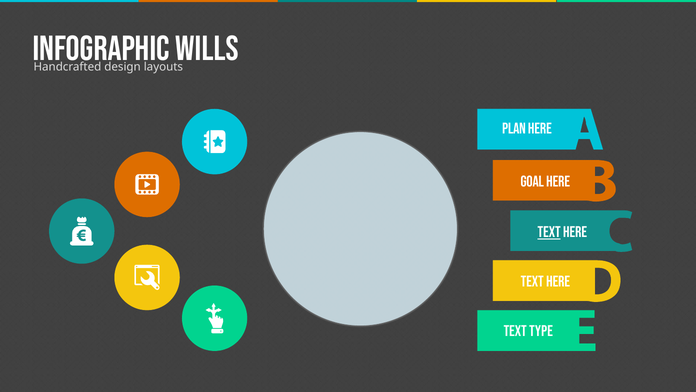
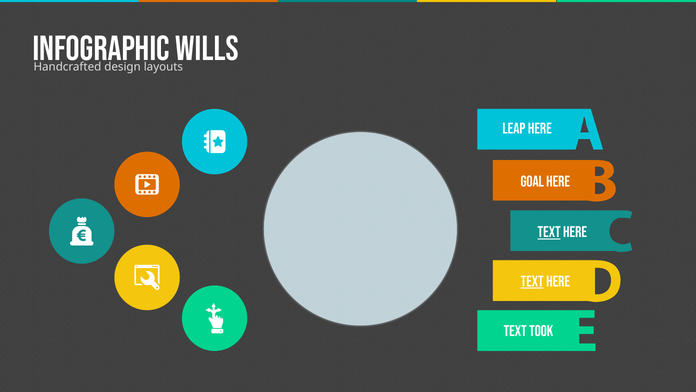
PLAN: PLAN -> LEAP (514, 129)
TEXT underline: none -> present (532, 281)
TYPE: TYPE -> TOOK (541, 330)
